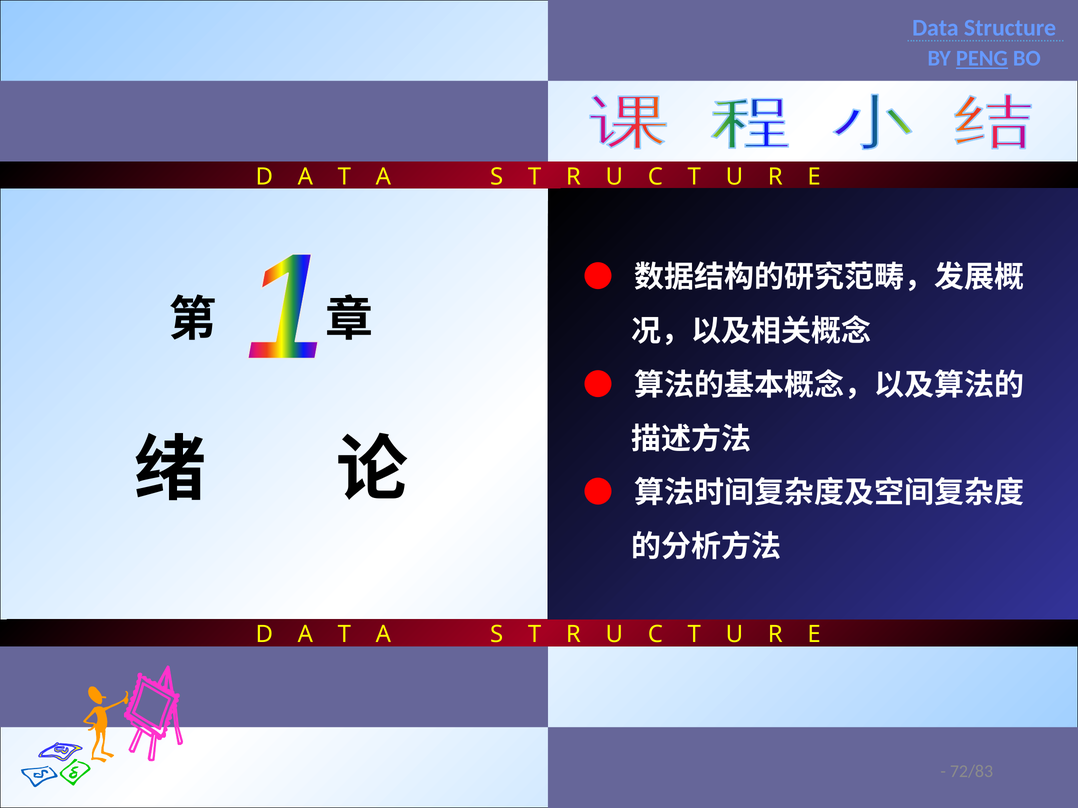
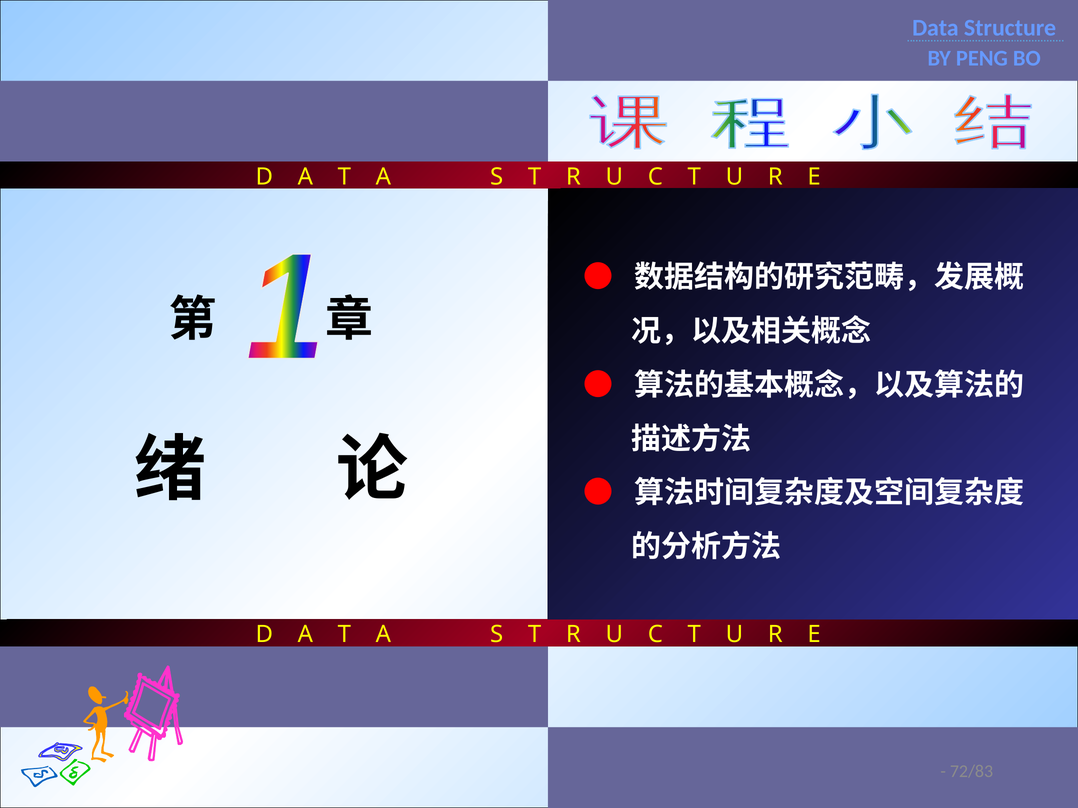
PENG underline: present -> none (982, 59)
